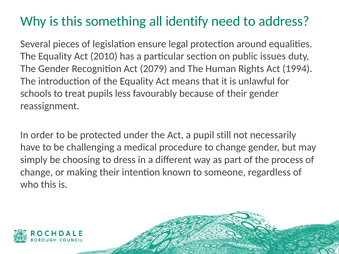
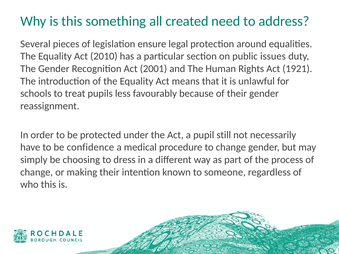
identify: identify -> created (187, 21)
2079: 2079 -> 2001 (153, 69)
1994: 1994 -> 1921 (297, 69)
challenging: challenging -> confidence (90, 147)
